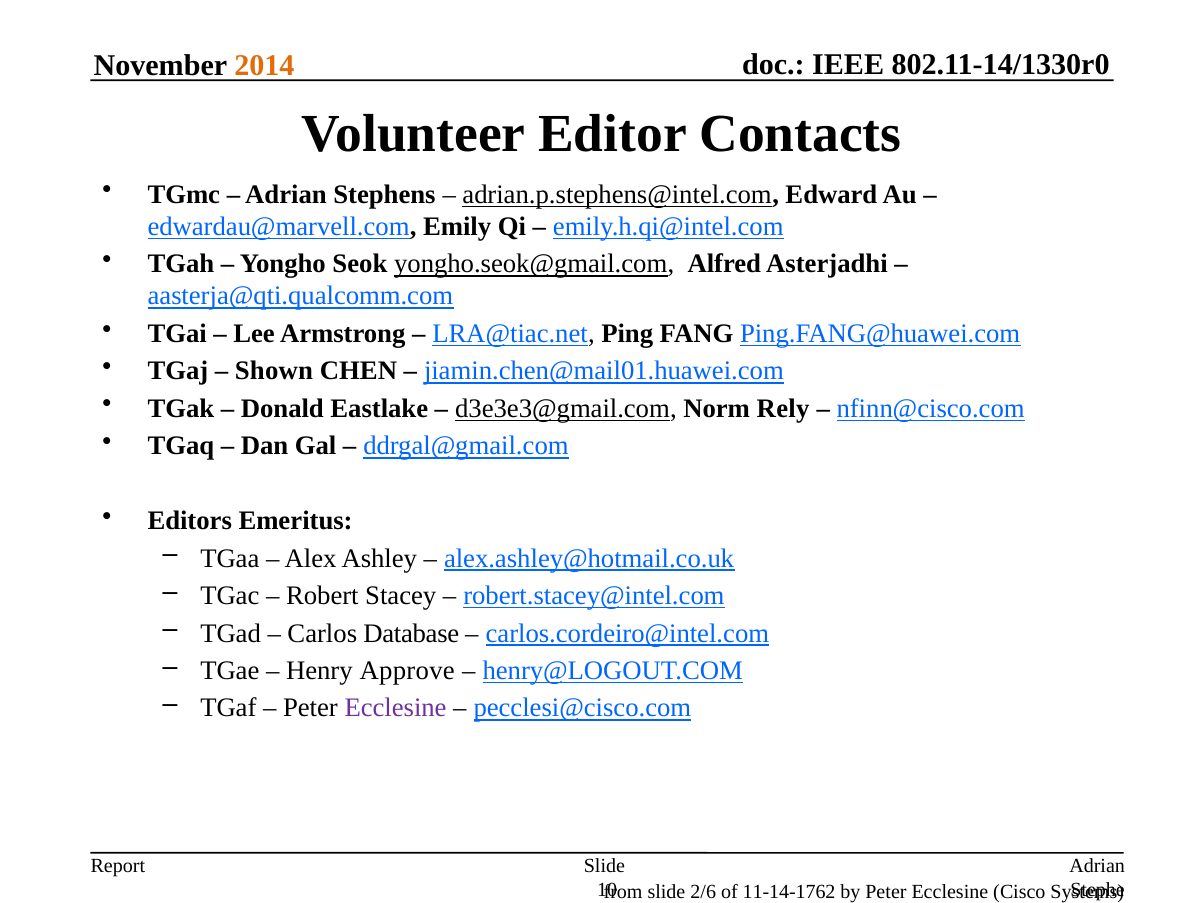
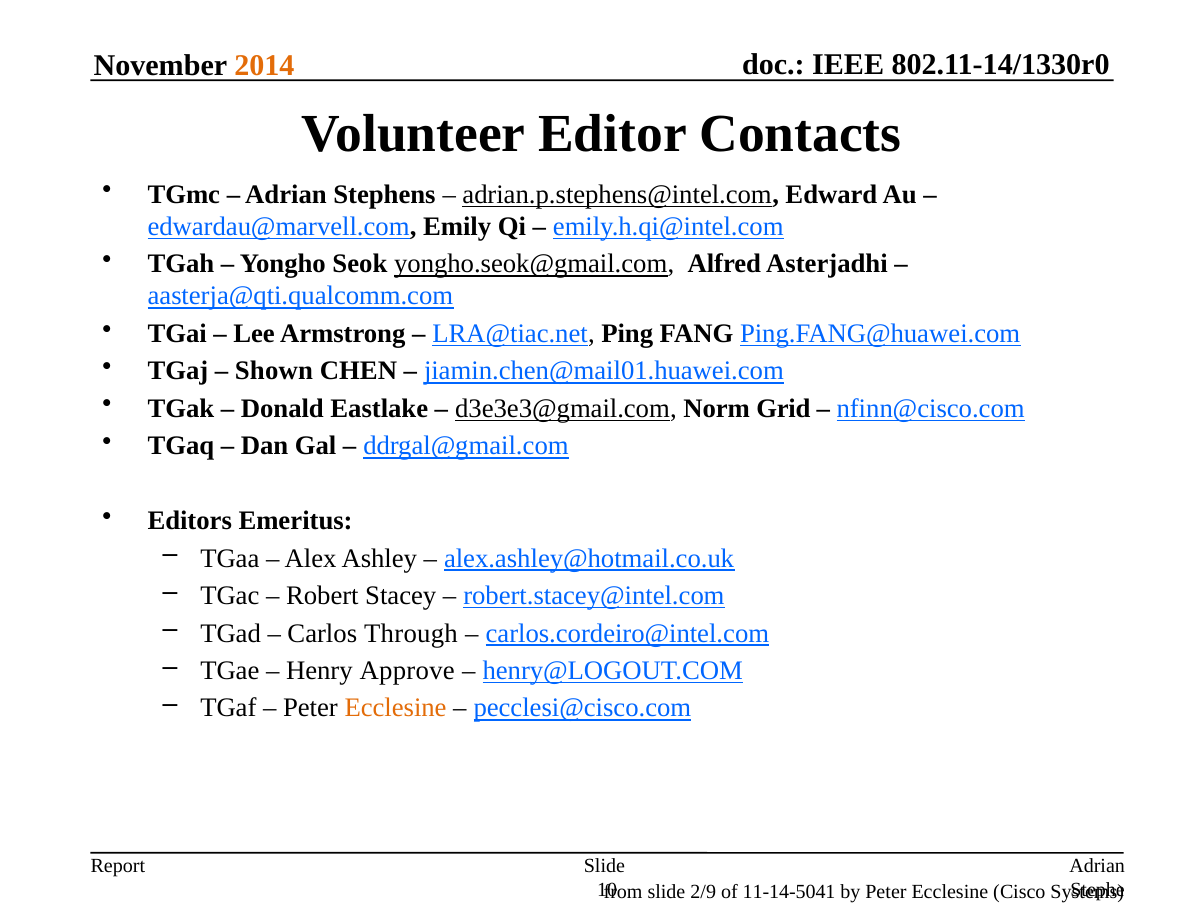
Rely: Rely -> Grid (783, 409)
Database: Database -> Through (411, 633)
Ecclesine colour: purple -> orange (396, 708)
2/6: 2/6 -> 2/9 (703, 892)
11-14-1762: 11-14-1762 -> 11-14-5041 (789, 892)
